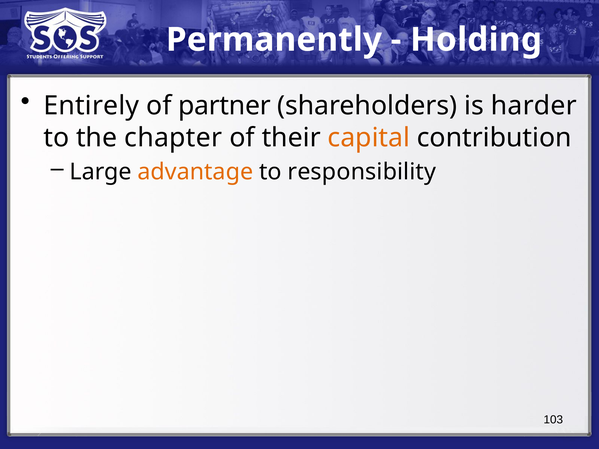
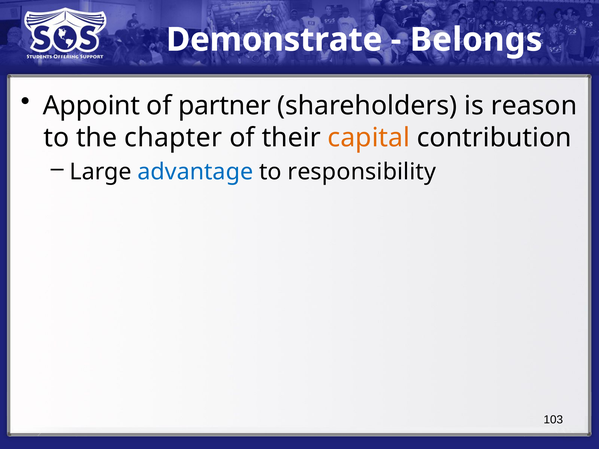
Permanently: Permanently -> Demonstrate (274, 40)
Holding: Holding -> Belongs (476, 40)
Entirely: Entirely -> Appoint (92, 106)
harder: harder -> reason (534, 106)
advantage colour: orange -> blue (195, 172)
